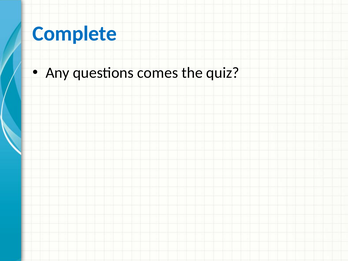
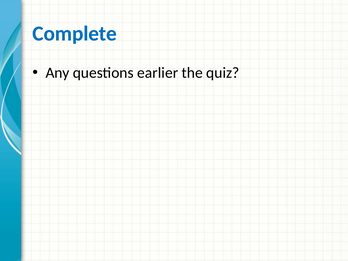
comes: comes -> earlier (158, 73)
